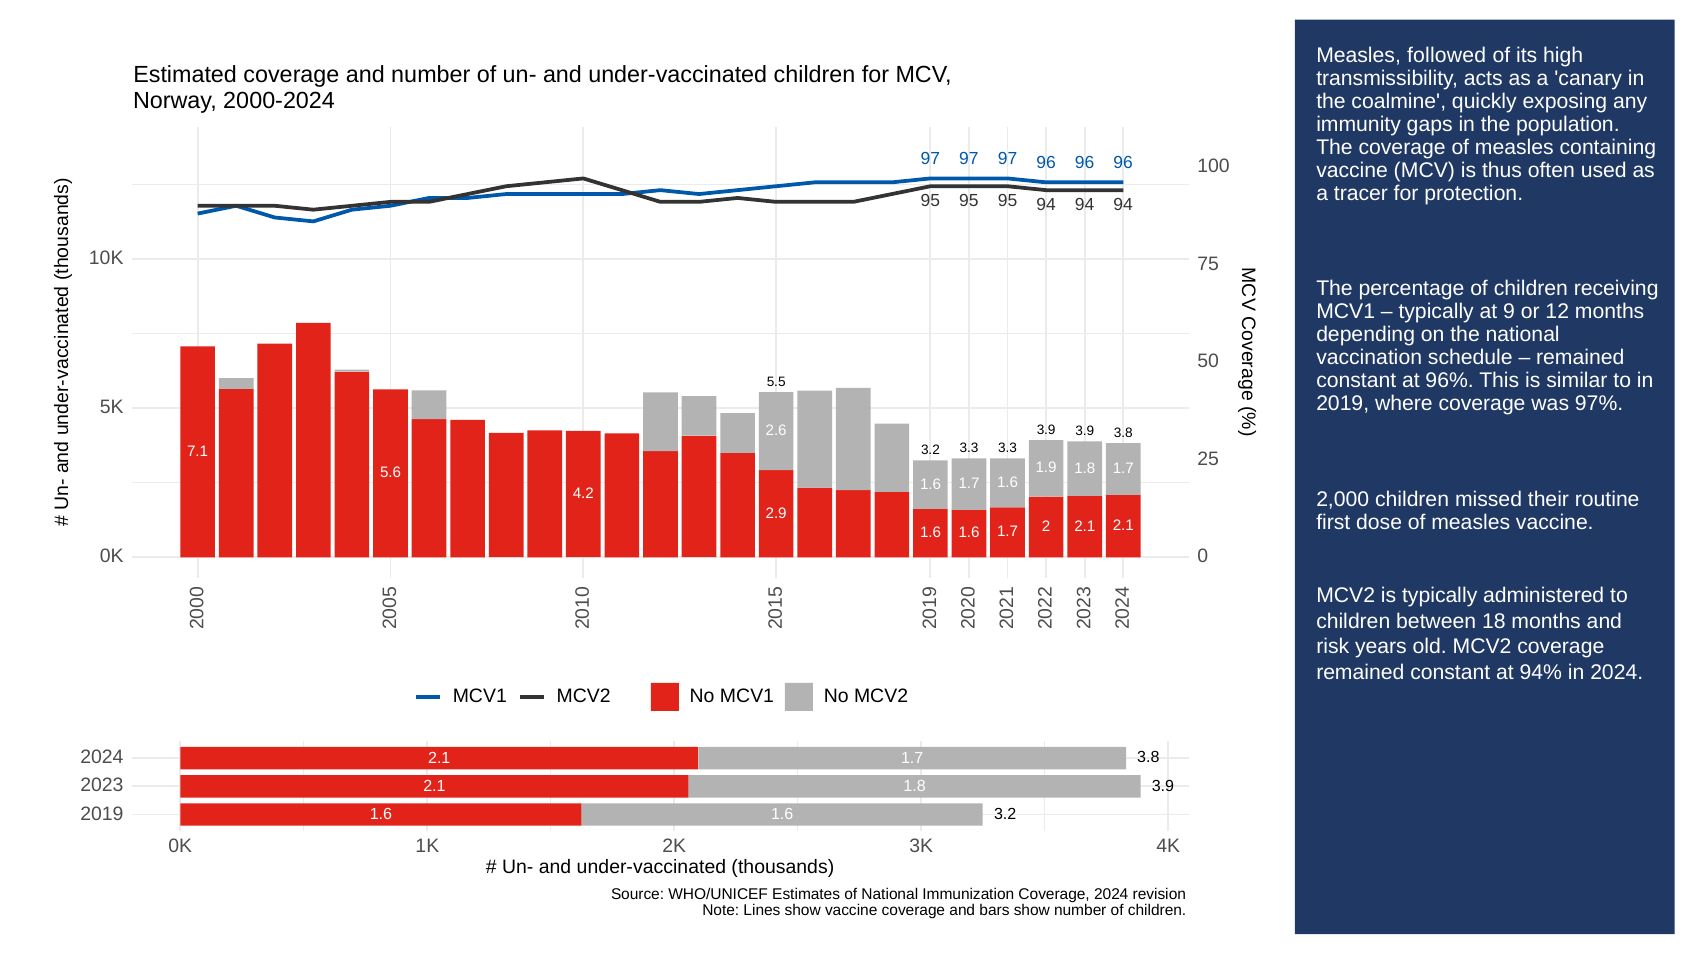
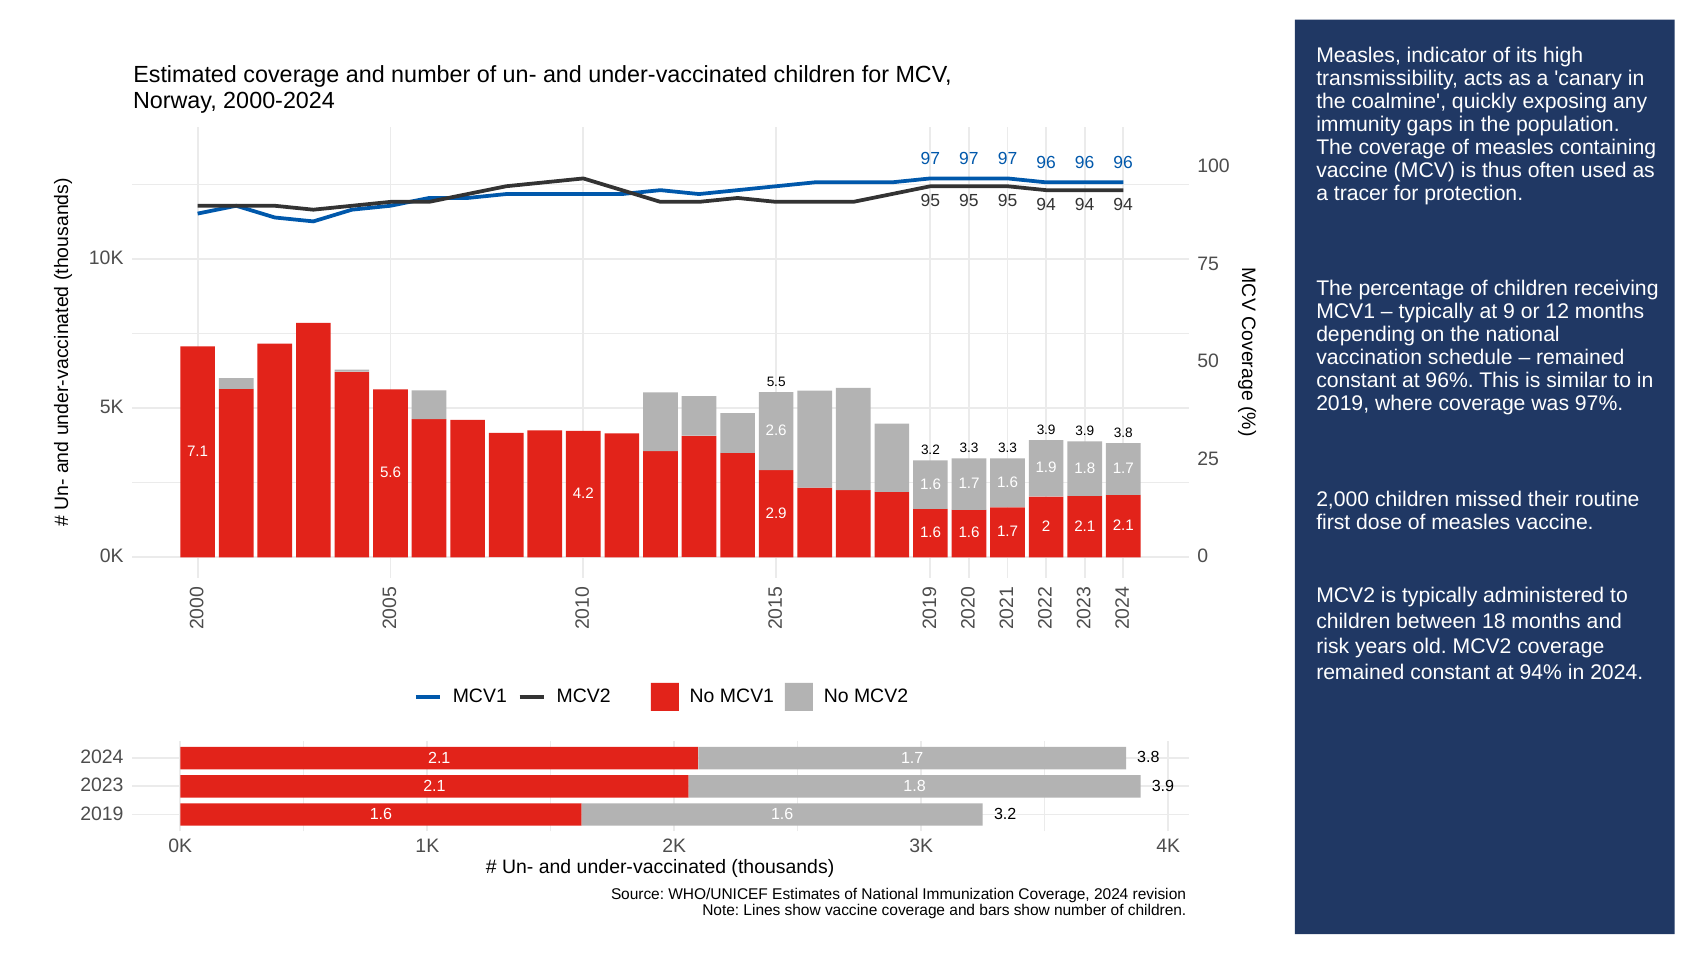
followed: followed -> indicator (1447, 56)
